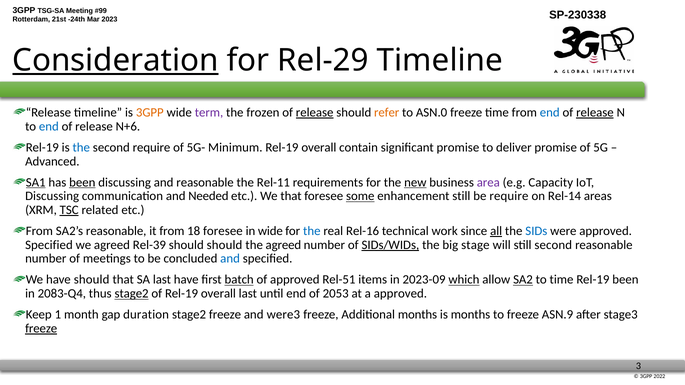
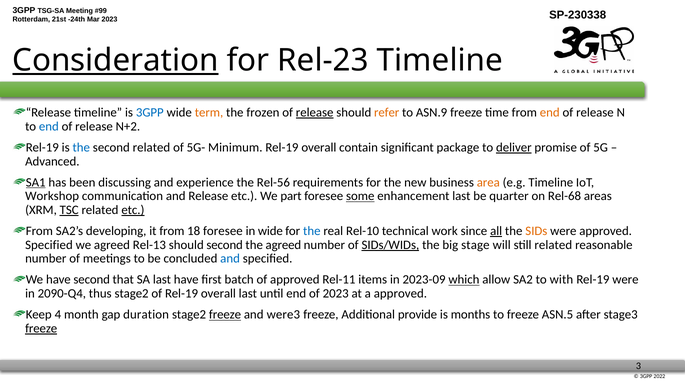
Rel-29: Rel-29 -> Rel-23 (323, 61)
3GPP colour: orange -> blue (150, 113)
term colour: purple -> orange (209, 113)
ASN.0: ASN.0 -> ASN.9 (432, 113)
end colour: blue -> orange (550, 113)
release underline: present -> none (595, 113)
N+6: N+6 -> N+2 (128, 127)
second require: require -> related (151, 148)
significant promise: promise -> package (458, 148)
deliver underline: none -> present (514, 148)
been underline: present -> none (82, 182)
and reasonable: reasonable -> experience (205, 182)
Rel-11: Rel-11 -> Rel-56 (273, 182)
new underline: present -> none (415, 182)
area colour: purple -> orange (488, 182)
e.g Capacity: Capacity -> Timeline (551, 182)
Discussing: Discussing -> Workshop (52, 196)
and Needed: Needed -> Release (208, 196)
We that: that -> part (291, 196)
enhancement still: still -> last (461, 196)
be require: require -> quarter (509, 196)
Rel-14: Rel-14 -> Rel-68 (564, 196)
etc underline: none -> present (133, 210)
SA2’s reasonable: reasonable -> developing (116, 231)
Rel-16: Rel-16 -> Rel-10 (363, 231)
SIDs colour: blue -> orange (536, 231)
Rel-39: Rel-39 -> Rel-13 (149, 245)
should should: should -> second (225, 245)
still second: second -> related (553, 245)
have should: should -> second (92, 280)
batch underline: present -> none (239, 280)
Rel-51: Rel-51 -> Rel-11 (339, 280)
SA2 underline: present -> none (523, 280)
to time: time -> with (561, 280)
Rel-19 been: been -> were (625, 280)
2083-Q4: 2083-Q4 -> 2090-Q4 (62, 294)
stage2 underline: present -> none (132, 294)
of 2053: 2053 -> 2023 (336, 294)
1: 1 -> 4 (58, 315)
freeze underline: none -> present (225, 315)
Additional months: months -> provide (417, 315)
ASN.9: ASN.9 -> ASN.5 (558, 315)
